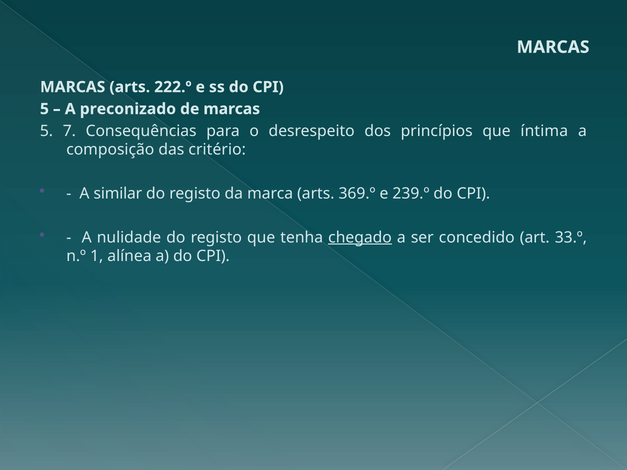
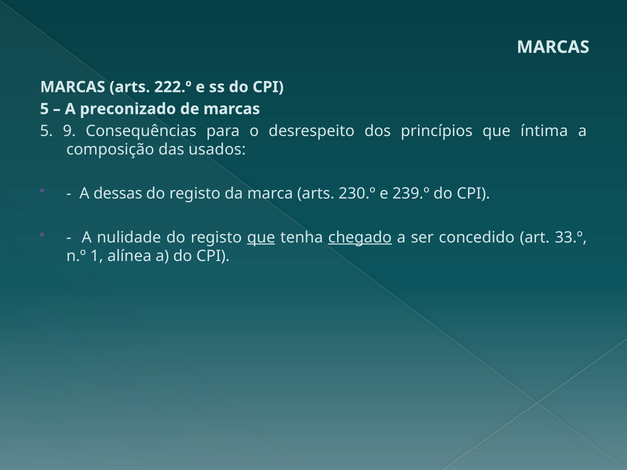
7: 7 -> 9 (69, 131)
critério: critério -> usados (217, 150)
similar: similar -> dessas (118, 194)
369.º: 369.º -> 230.º (357, 194)
que underline: none -> present (261, 238)
